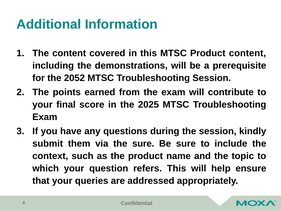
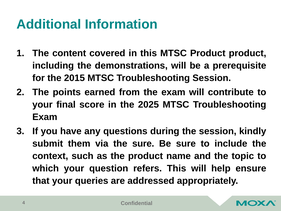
Product content: content -> product (248, 53)
2052: 2052 -> 2015 (74, 78)
